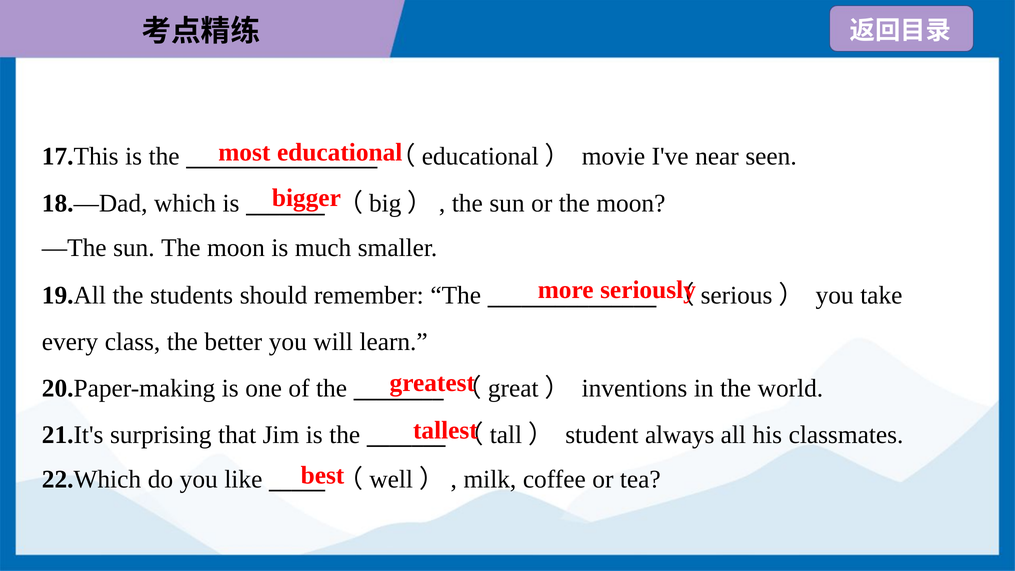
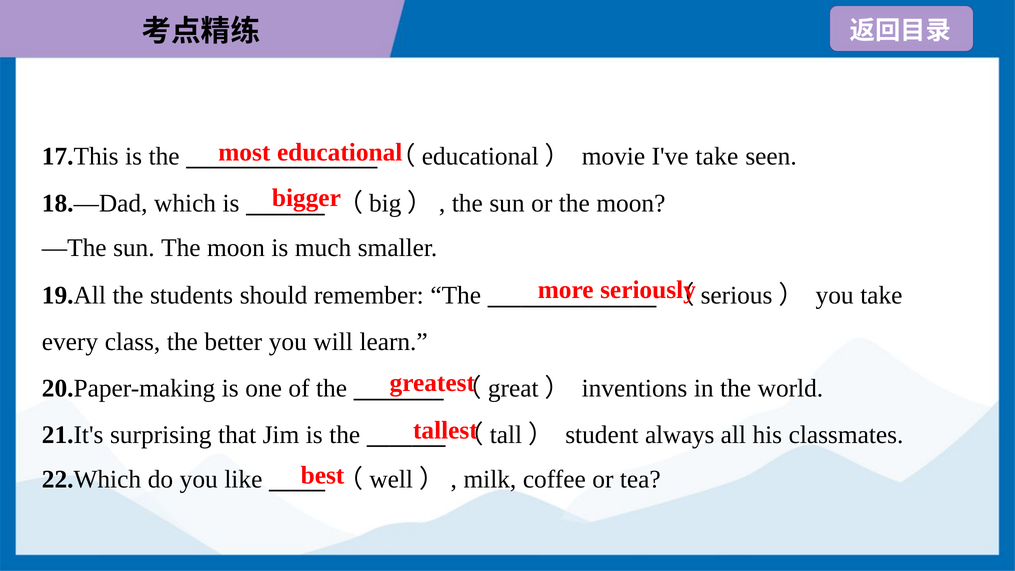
I've near: near -> take (717, 156)
